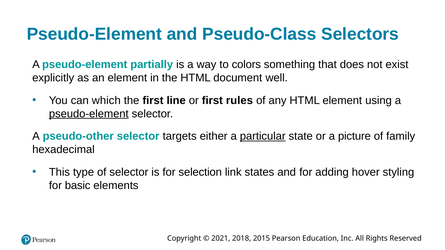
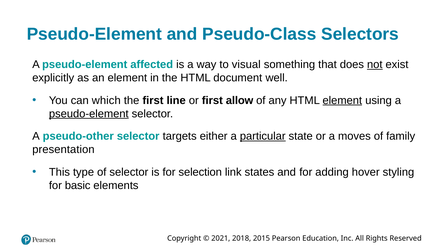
partially: partially -> affected (152, 65)
colors: colors -> visual (246, 65)
not underline: none -> present (375, 65)
rules: rules -> allow (240, 100)
element underline: none -> present (342, 100)
picture: picture -> moves (354, 136)
hexadecimal: hexadecimal -> presentation (63, 150)
